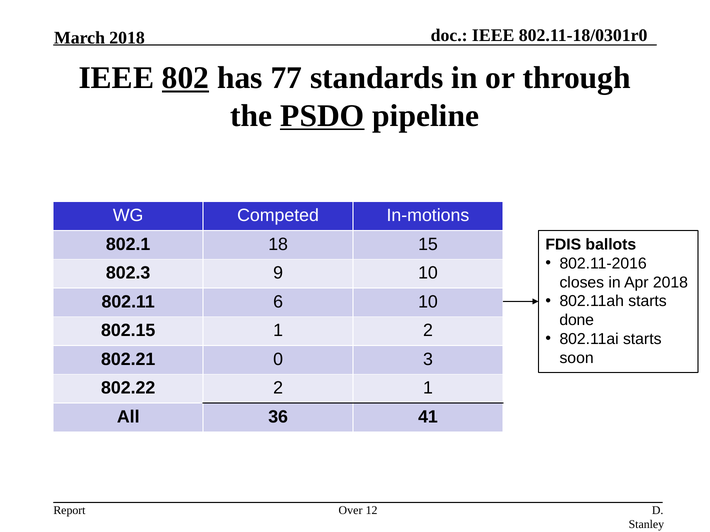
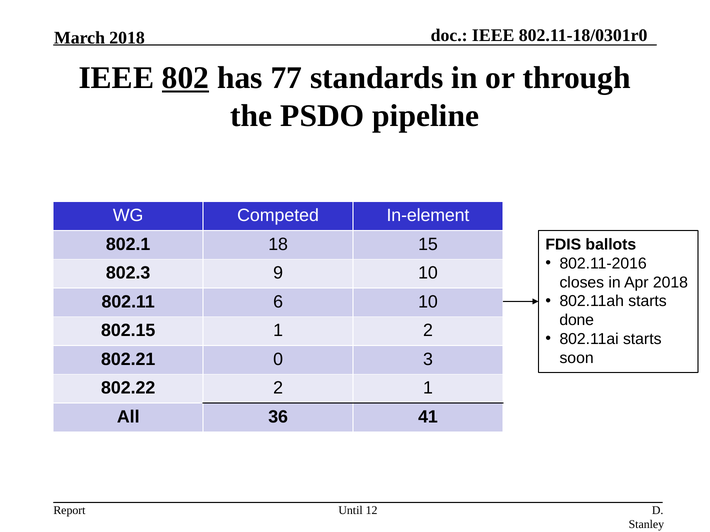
PSDO underline: present -> none (322, 116)
In-motions: In-motions -> In-element (428, 216)
Over: Over -> Until (351, 511)
